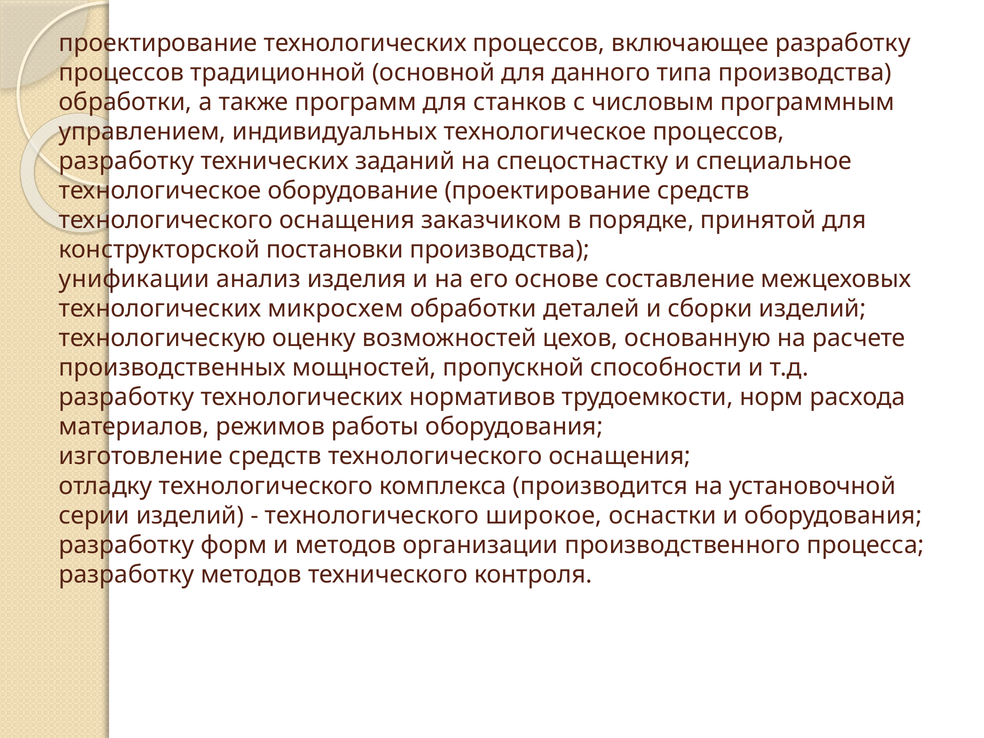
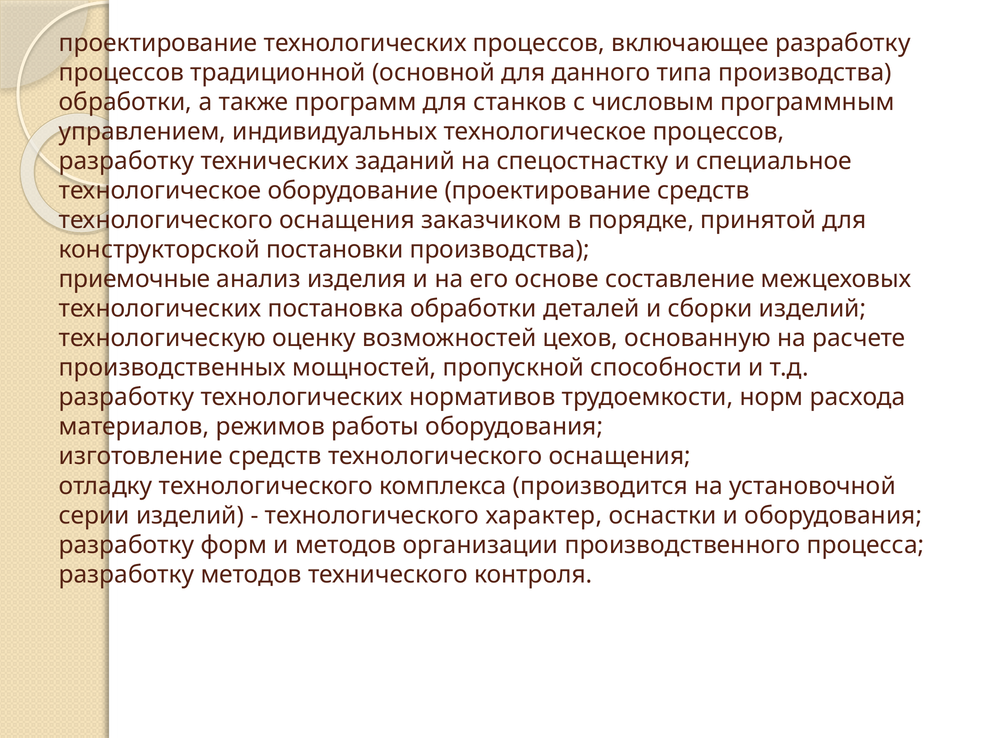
унификации: унификации -> приемочные (135, 279)
микросхем: микросхем -> постановка (336, 309)
широкое: широкое -> характер (544, 515)
